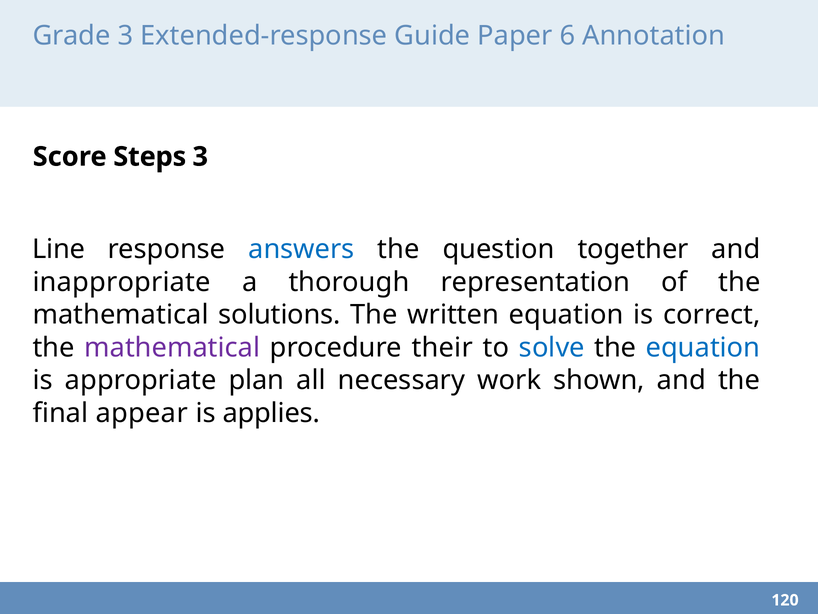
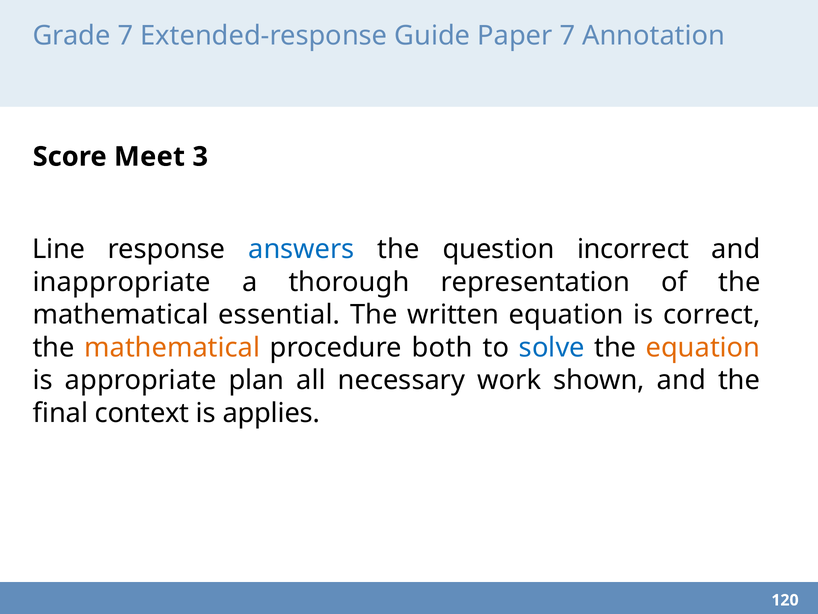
Grade 3: 3 -> 7 (126, 36)
Paper 6: 6 -> 7 (567, 36)
Steps: Steps -> Meet (149, 157)
together: together -> incorrect (633, 249)
solutions: solutions -> essential (279, 315)
mathematical colour: purple -> orange (172, 347)
their: their -> both (442, 347)
equation colour: blue -> orange (703, 347)
appear: appear -> context (142, 413)
